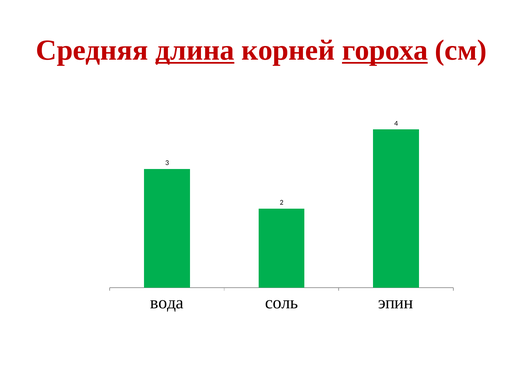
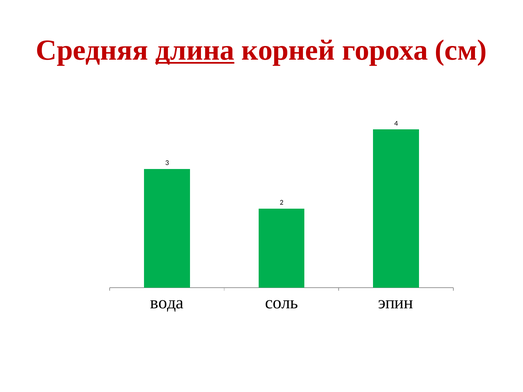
гороха underline: present -> none (385, 50)
